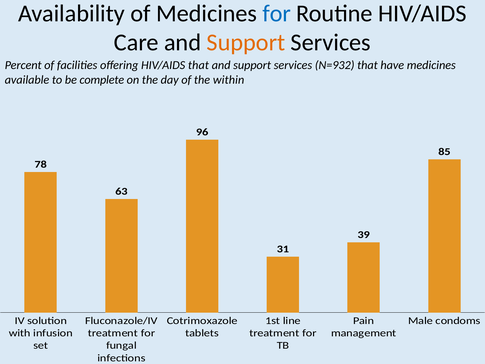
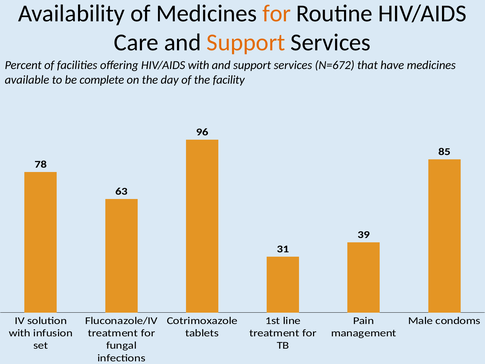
for colour: blue -> orange (277, 13)
HIV/AIDS that: that -> with (199, 65)
N=932: N=932 -> N=672 (335, 65)
within: within -> facility (229, 80)
